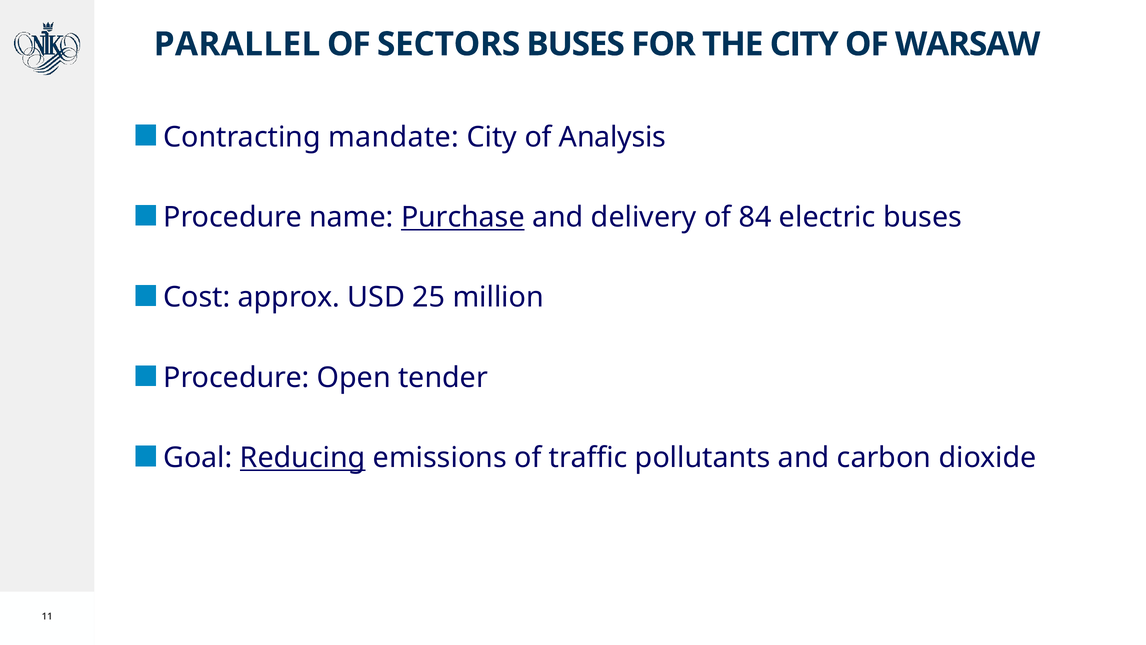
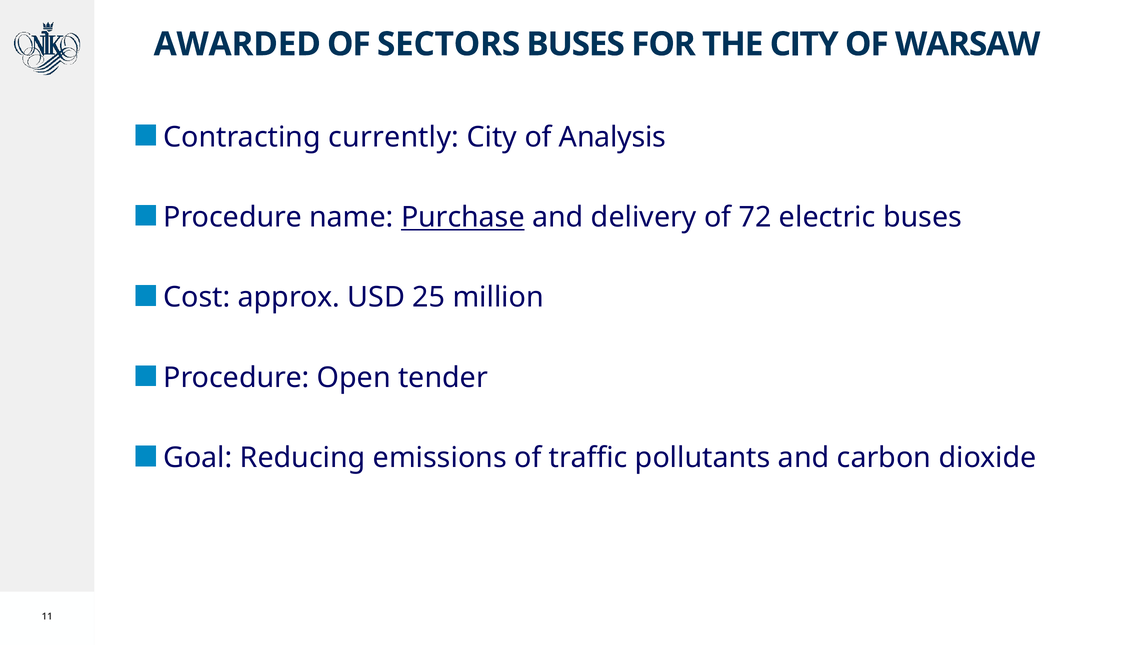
PARALLEL: PARALLEL -> AWARDED (237, 44)
mandate: mandate -> currently (394, 137)
84: 84 -> 72 (755, 217)
Reducing underline: present -> none (303, 458)
